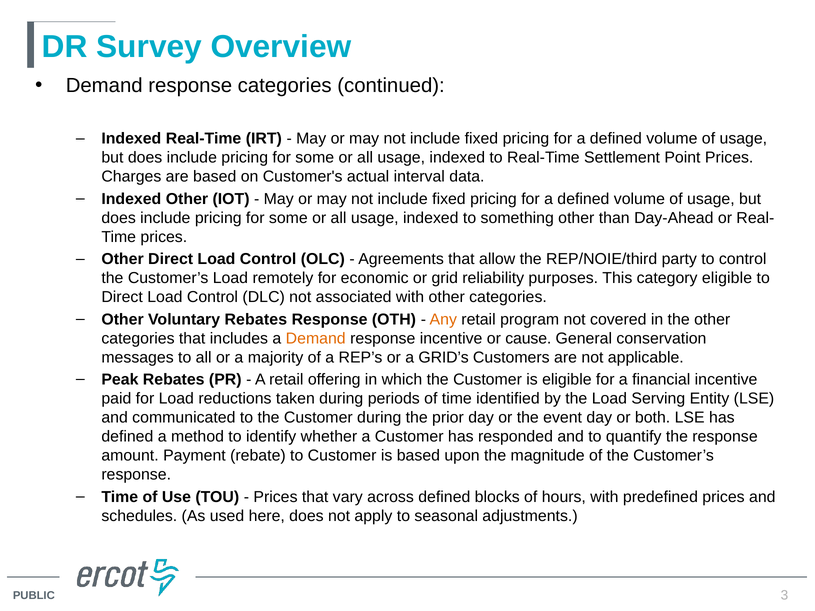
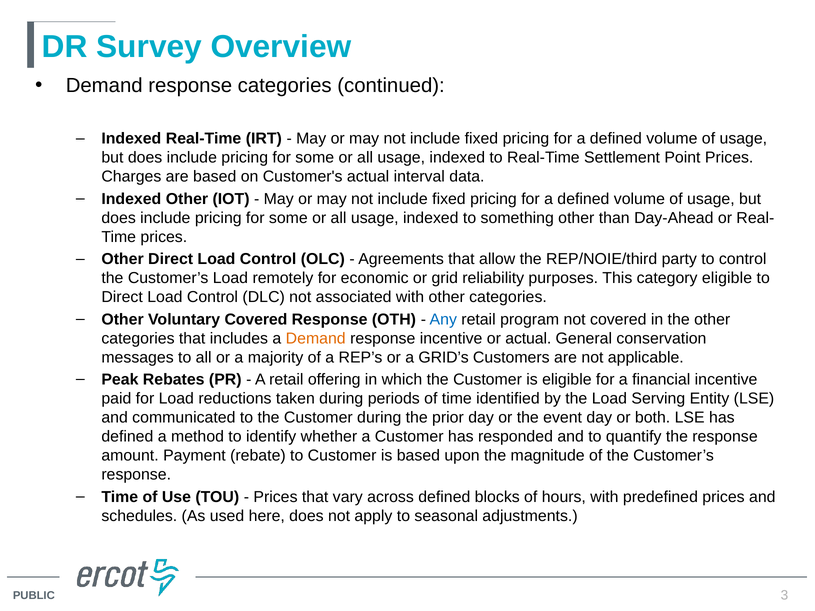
Voluntary Rebates: Rebates -> Covered (256, 319)
Any colour: orange -> blue (443, 319)
or cause: cause -> actual (528, 339)
